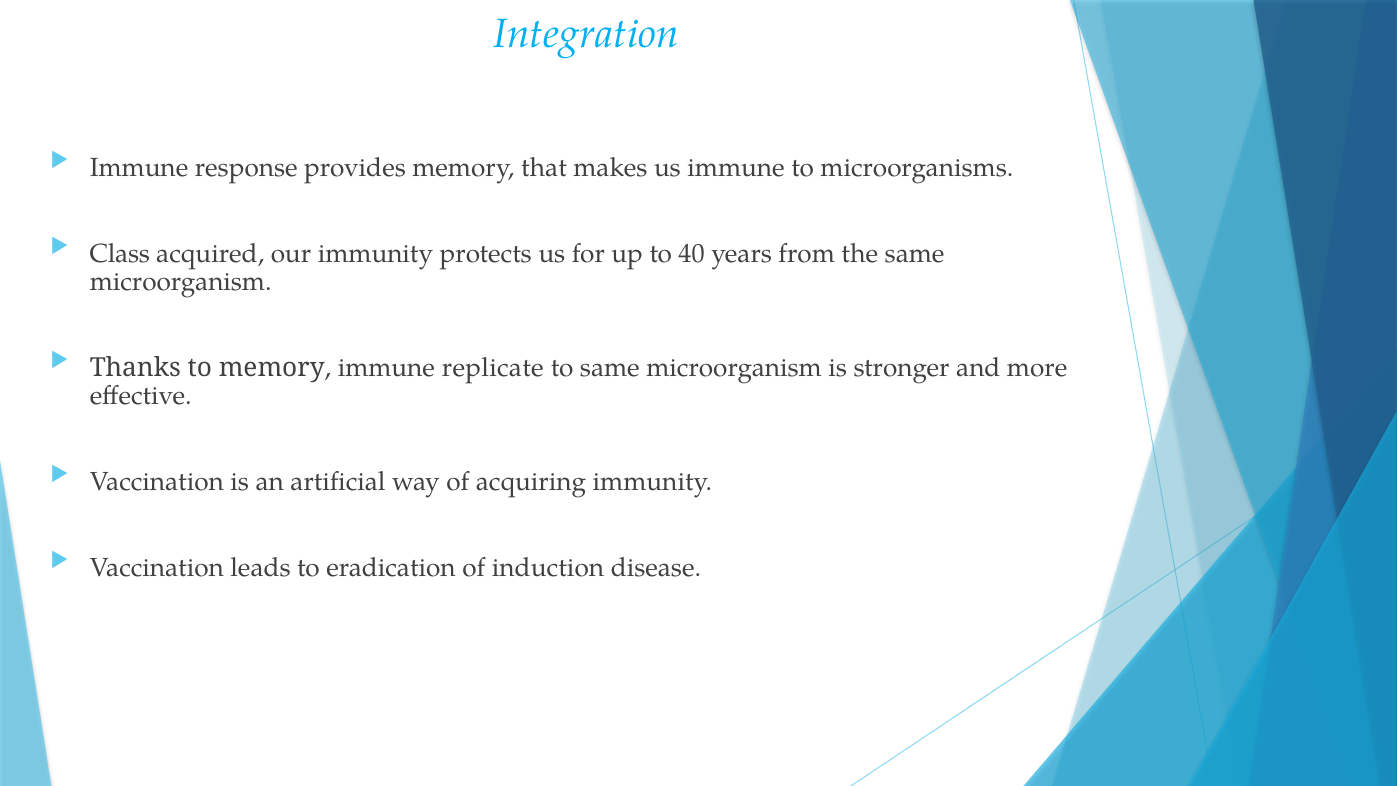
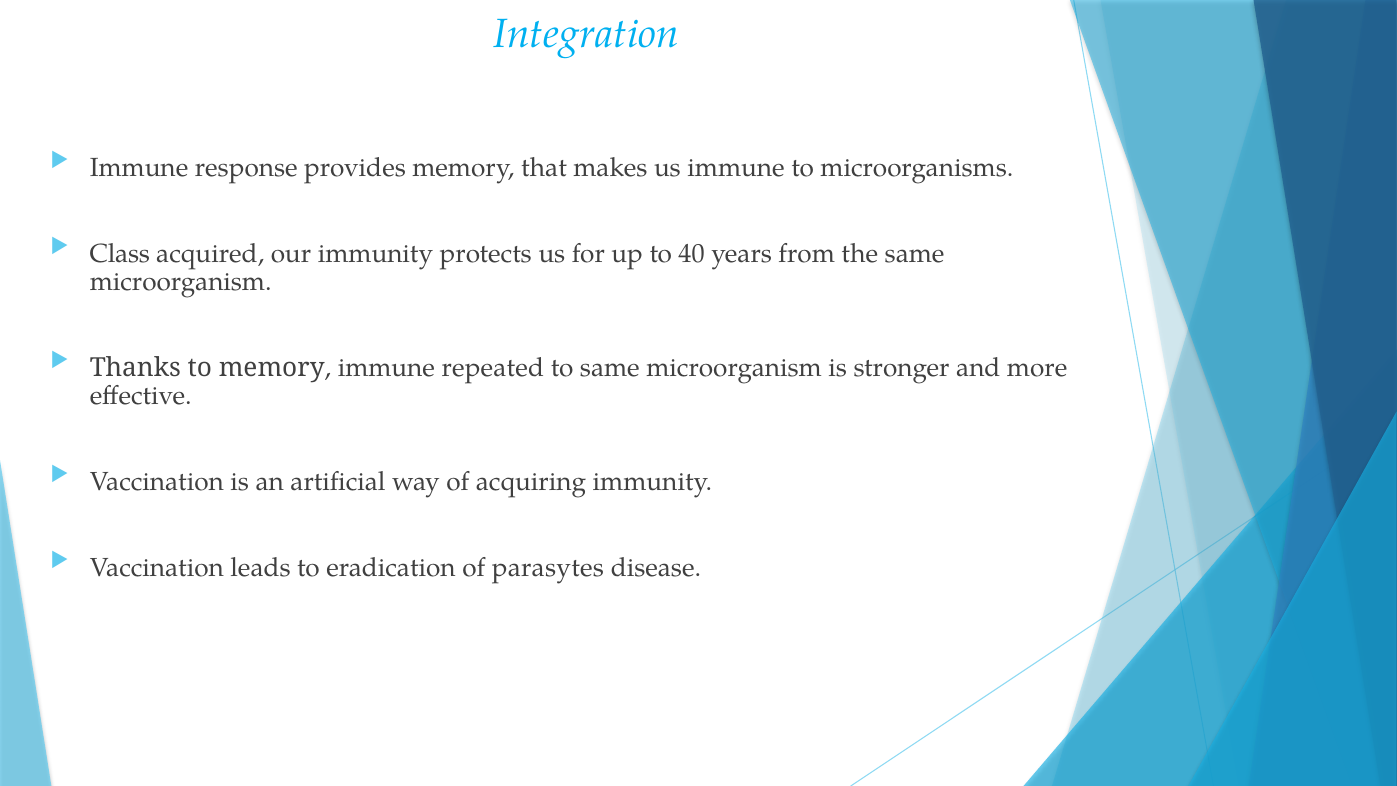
replicate: replicate -> repeated (493, 368)
induction: induction -> parasytes (548, 568)
